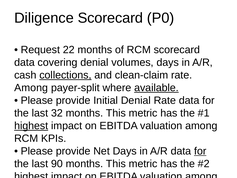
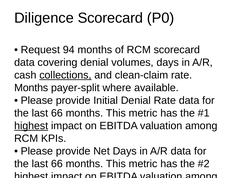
22: 22 -> 94 (69, 50)
Among: Among -> Months (31, 88)
available underline: present -> none (156, 88)
32: 32 -> 66 (57, 113)
for underline: present -> none (200, 151)
90: 90 -> 66 (57, 163)
